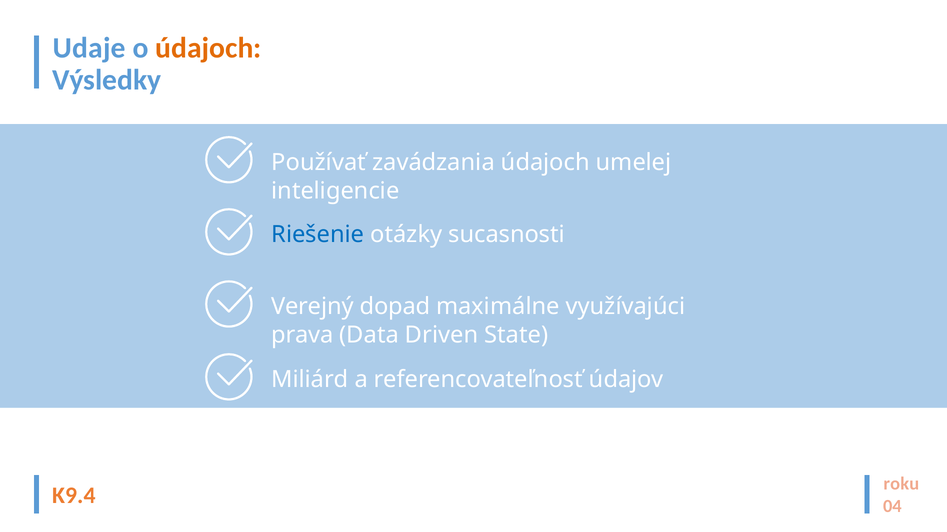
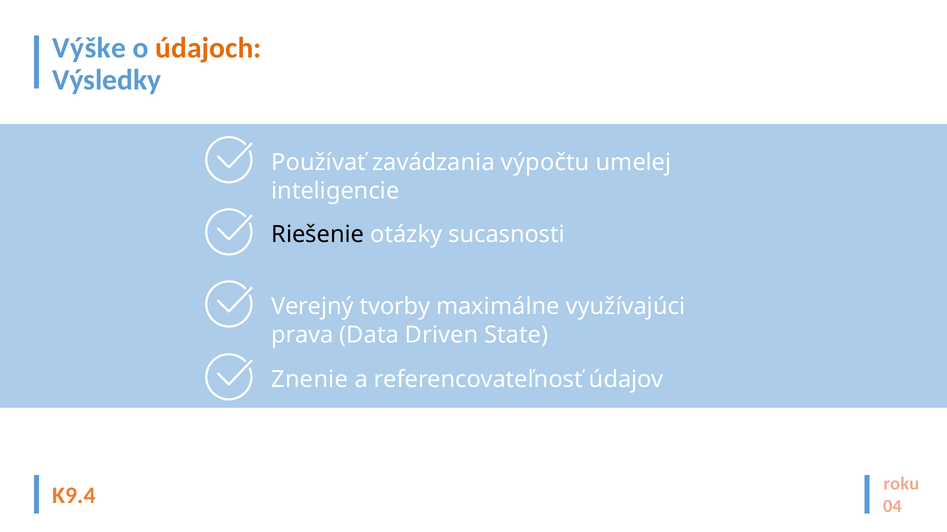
Udaje: Udaje -> Výške (89, 48)
zavádzania údajoch: údajoch -> výpočtu (545, 163)
Riešenie colour: blue -> black (318, 235)
dopad: dopad -> tvorby (395, 307)
Miliárd: Miliárd -> Znenie (310, 380)
